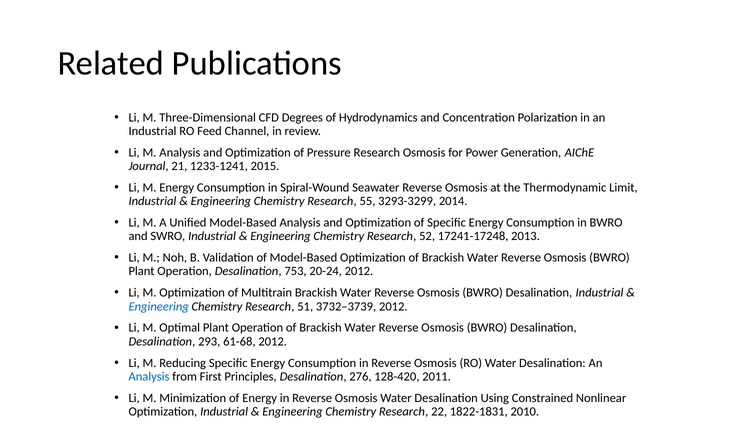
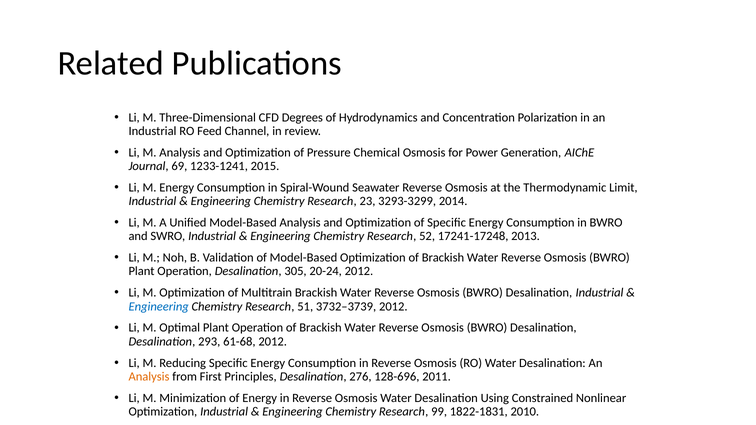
Pressure Research: Research -> Chemical (377, 153)
21: 21 -> 69 (179, 166)
55: 55 -> 23 (367, 201)
753: 753 -> 305 (296, 271)
Analysis colour: blue -> orange (149, 377)
128-420: 128-420 -> 128-696 (397, 377)
22: 22 -> 99 (439, 412)
